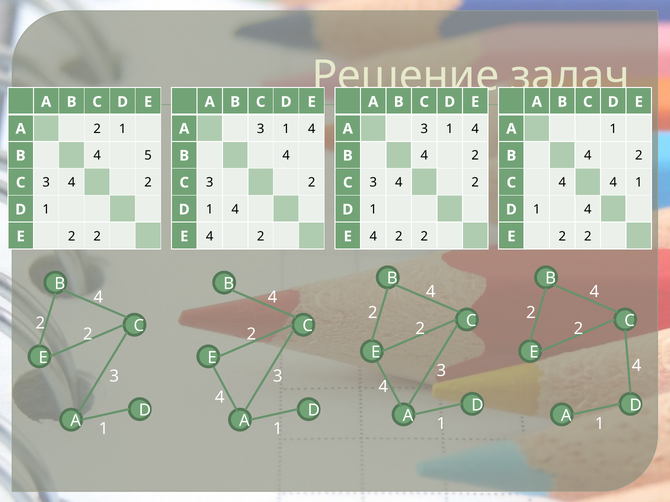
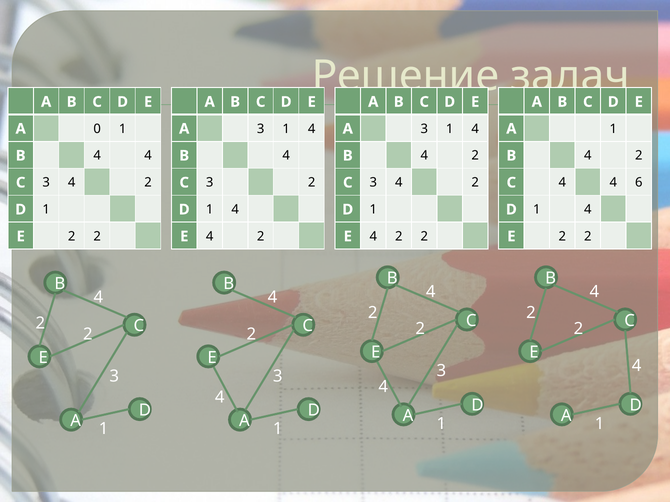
A 2: 2 -> 0 (97, 129)
B 4 5: 5 -> 4 (148, 156)
4 1: 1 -> 6 (639, 183)
